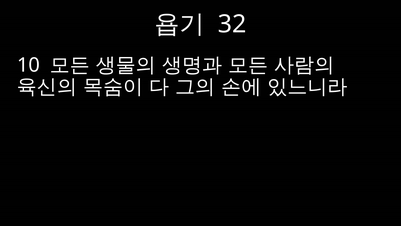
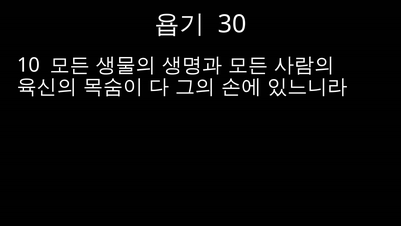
32: 32 -> 30 (232, 24)
